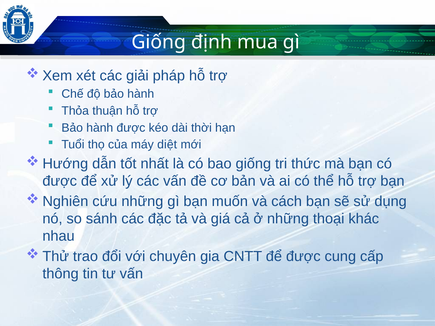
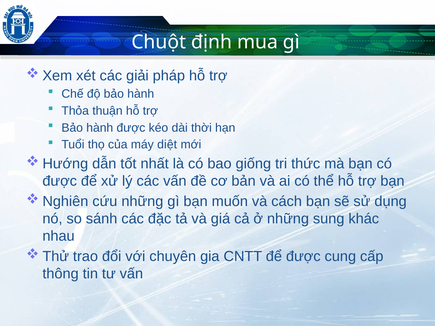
Giống: Giống -> Chuột (159, 42)
thoại: thoại -> sung (329, 219)
